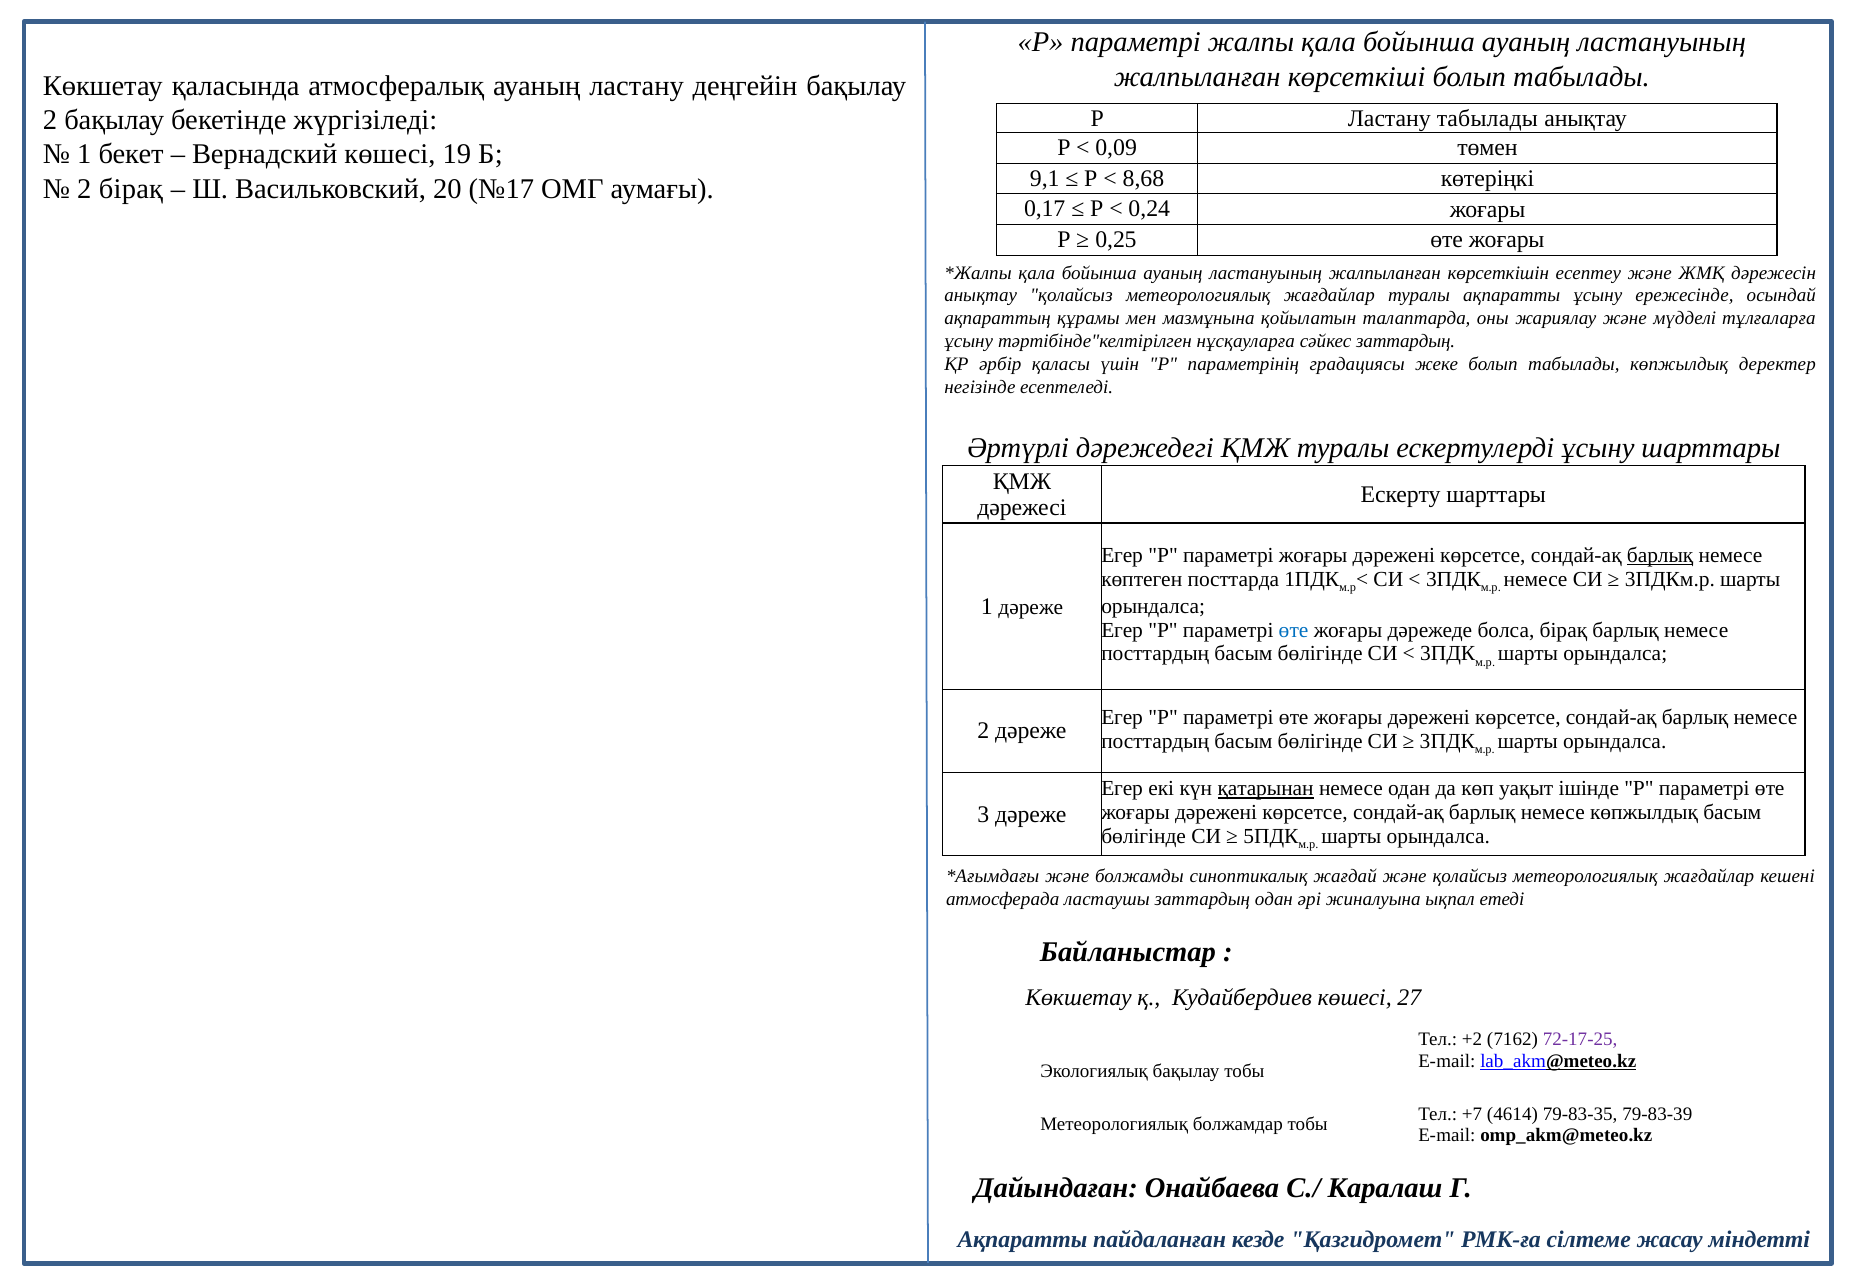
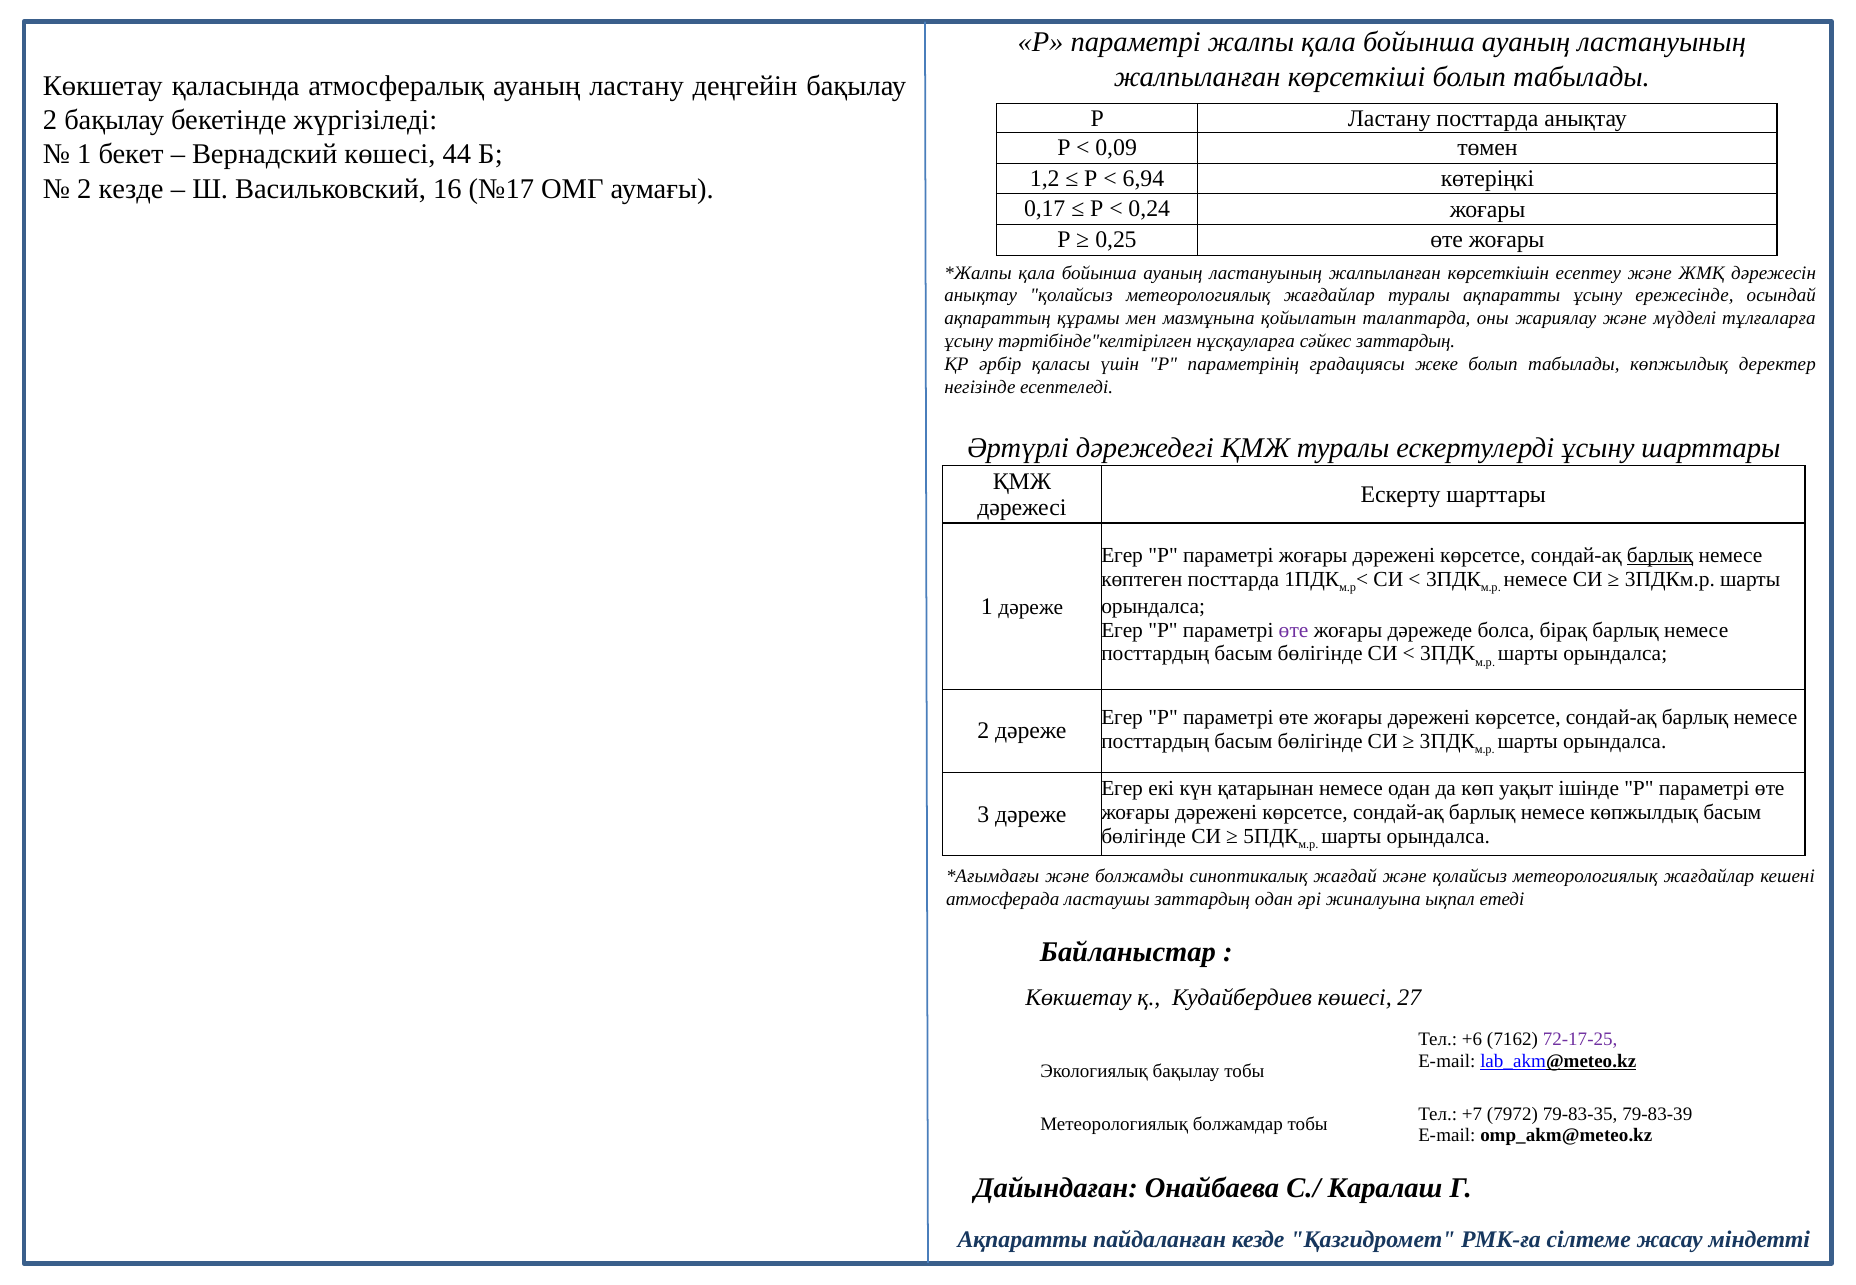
Ластану табылады: табылады -> посттарда (1487, 118)
19: 19 -> 44 (457, 154)
9,1: 9,1 -> 1,2 (1045, 178)
8,68: 8,68 -> 6,94 (1143, 178)
2 бірақ: бірақ -> кезде (131, 189)
20: 20 -> 16 (447, 189)
өте colour: blue -> purple (1294, 630)
қатарынан underline: present -> none (1266, 789)
+2: +2 -> +6 (1472, 1040)
4614: 4614 -> 7972 (1512, 1114)
